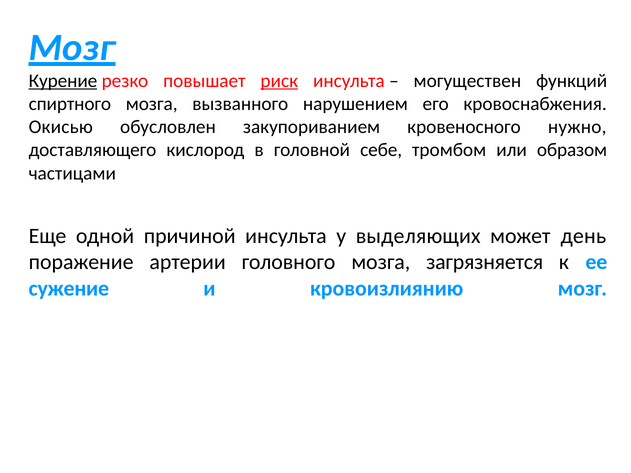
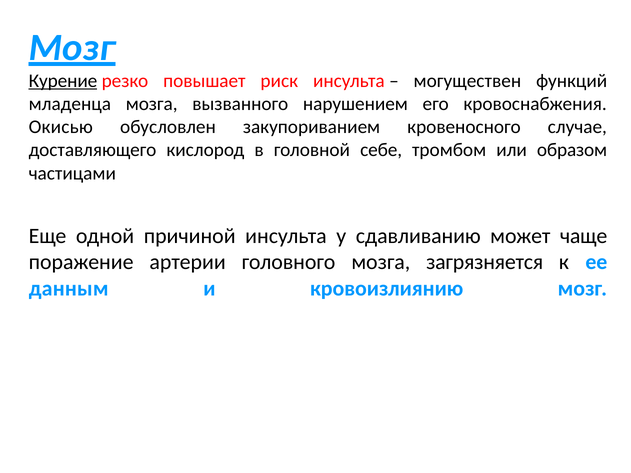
риск underline: present -> none (279, 81)
спиртного: спиртного -> младенца (70, 104)
нужно: нужно -> случае (577, 127)
выделяющих: выделяющих -> сдавливанию (418, 236)
день: день -> чаще (584, 236)
сужение: сужение -> данным (69, 289)
